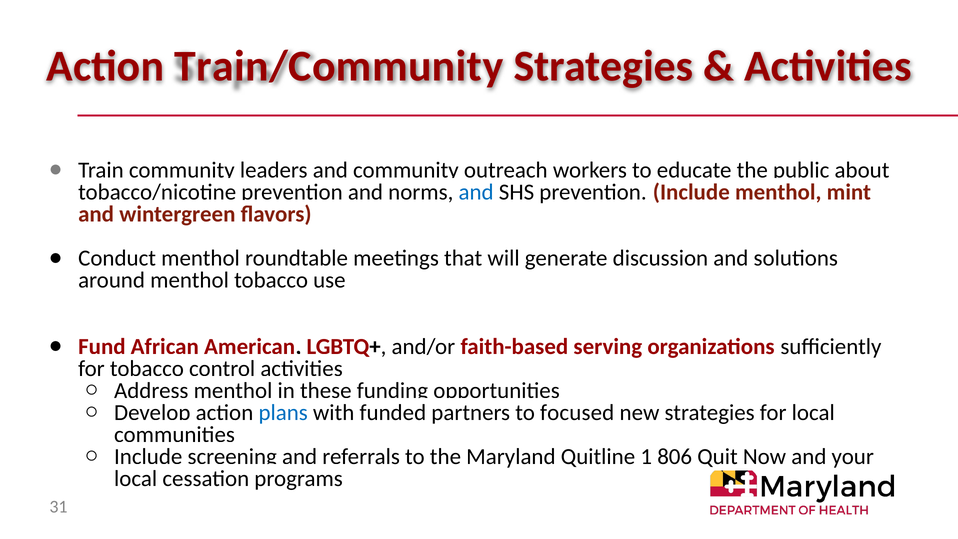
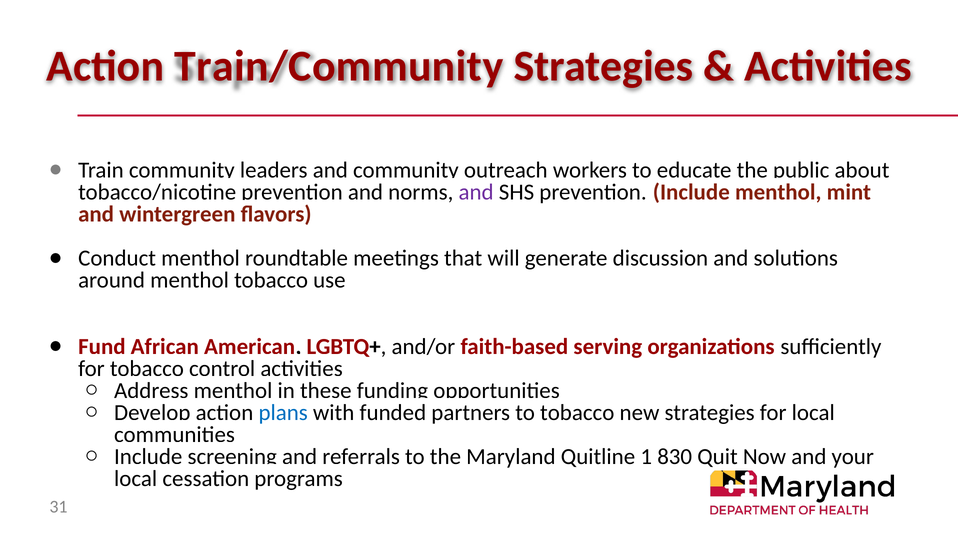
and colour: blue -> purple (476, 192)
to focused: focused -> tobacco (577, 412)
806: 806 -> 830 (675, 456)
